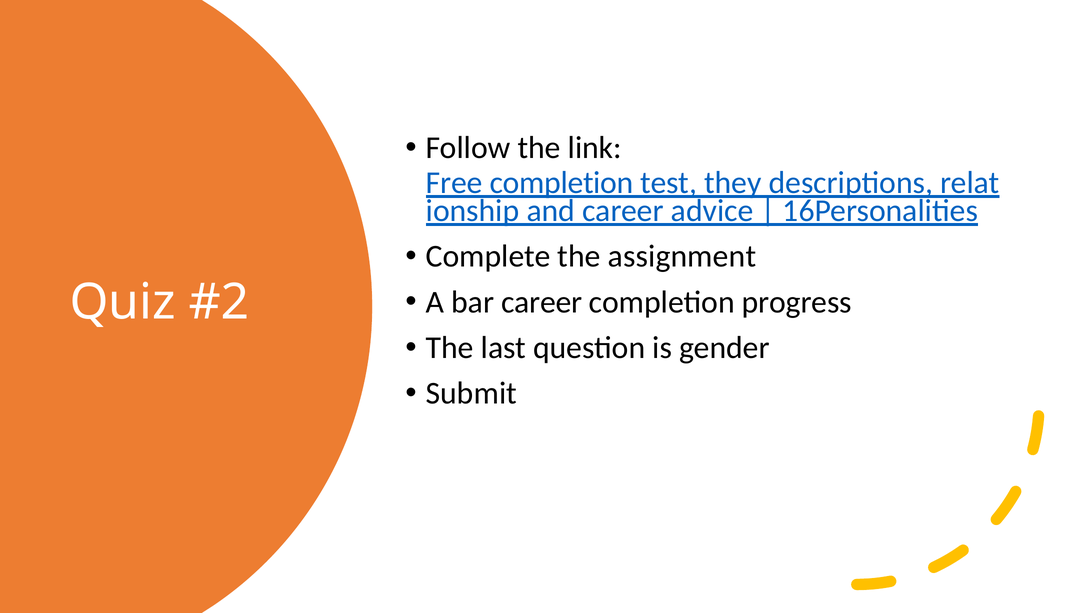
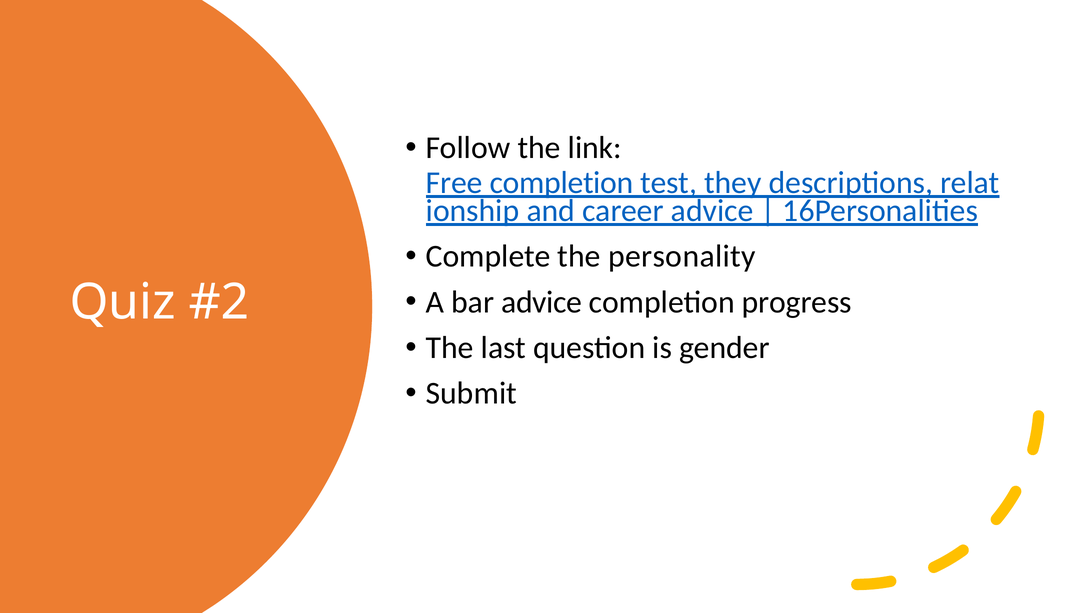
assignment: assignment -> personality (682, 256)
bar career: career -> advice (542, 302)
